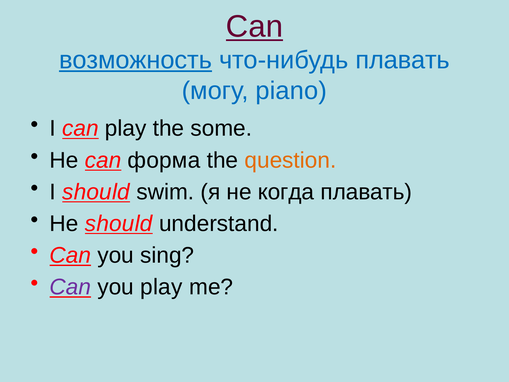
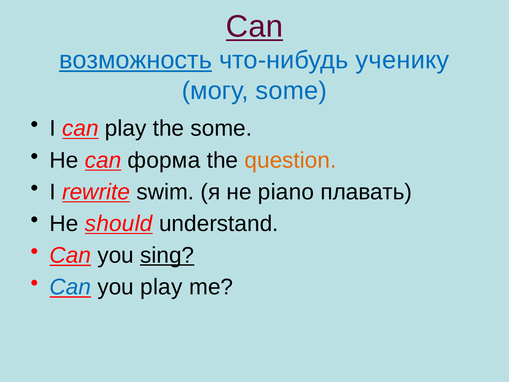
что-нибудь плавать: плавать -> ученику (402, 60)
могу piano: piano -> some (291, 91)
I should: should -> rewrite (96, 192)
когда: когда -> piano (286, 192)
sing underline: none -> present (167, 255)
Can colour: purple -> blue (70, 287)
